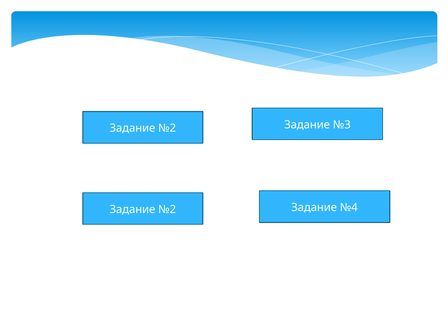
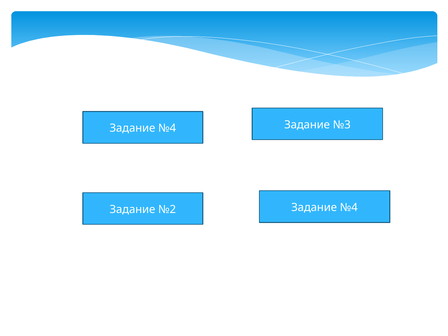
№2: №2 -> №4 (167, 128)
